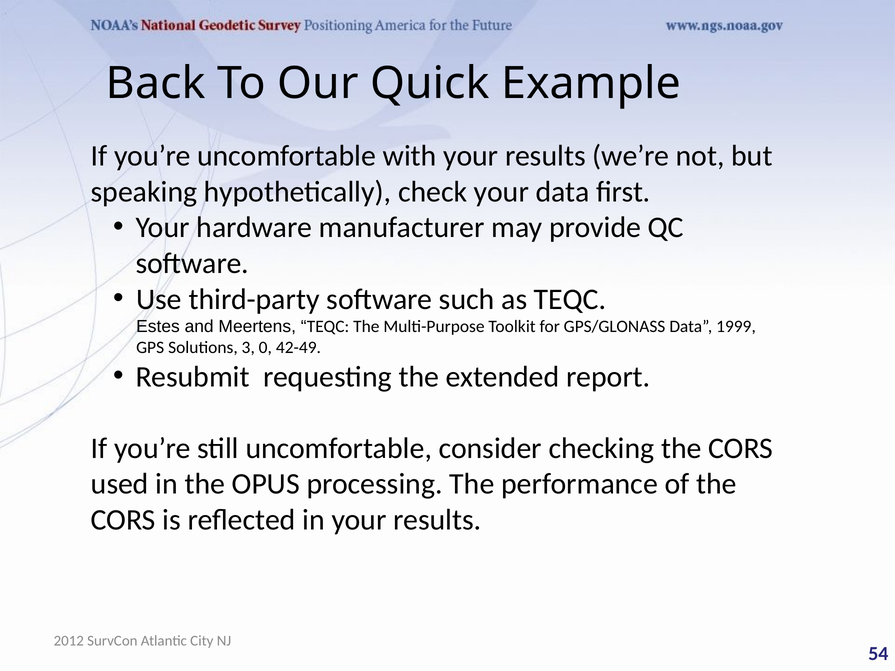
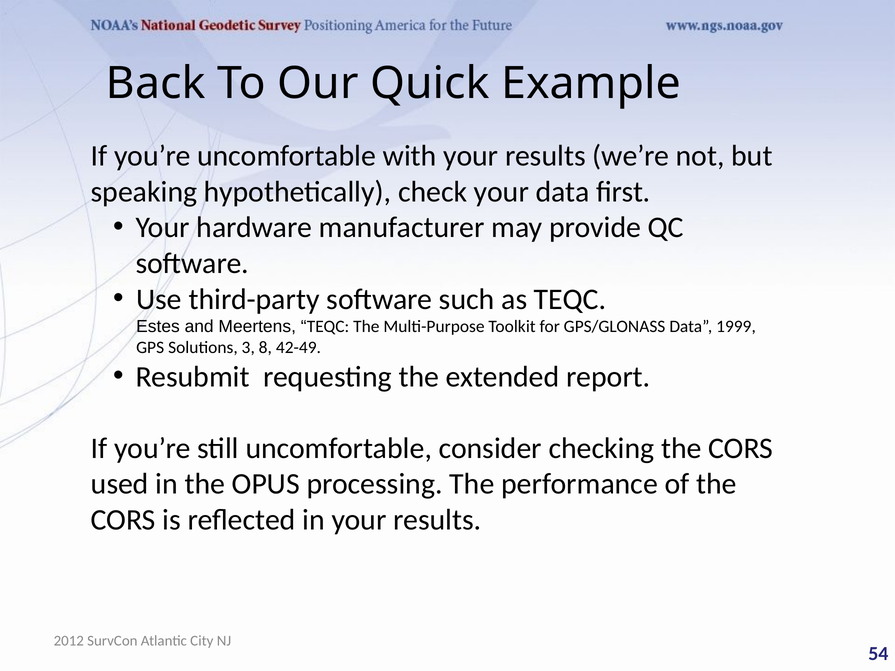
0: 0 -> 8 (265, 348)
